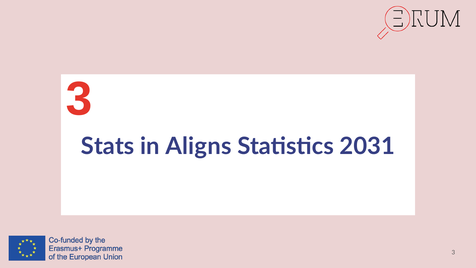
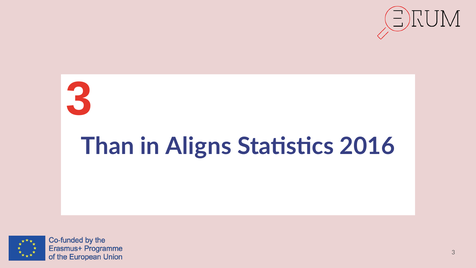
Stats: Stats -> Than (108, 146)
2031: 2031 -> 2016 (367, 146)
